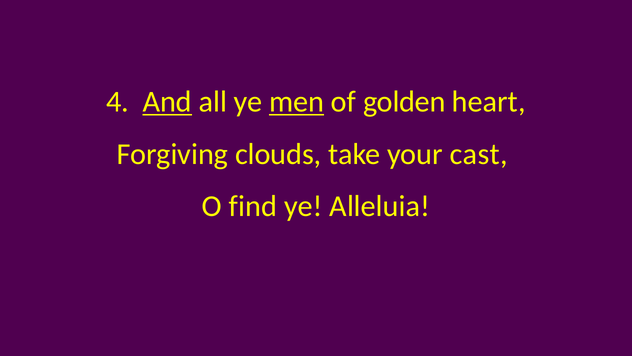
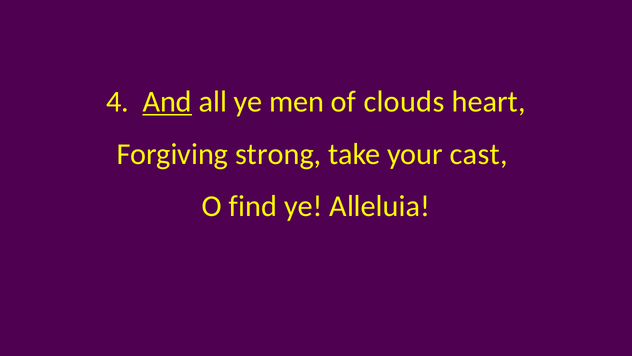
men underline: present -> none (297, 102)
golden: golden -> clouds (404, 102)
clouds: clouds -> strong (278, 154)
